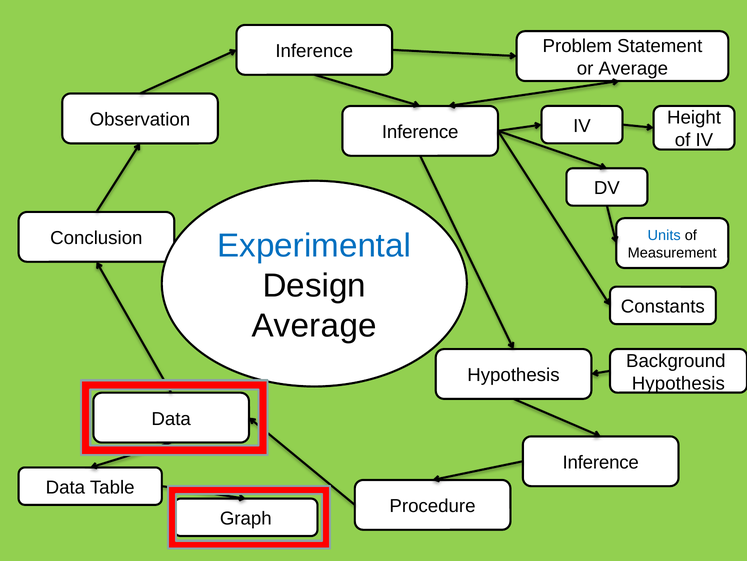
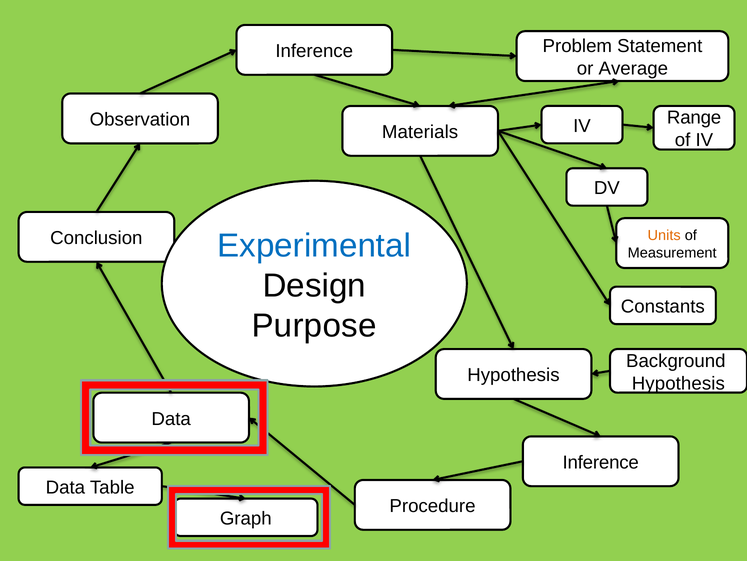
Height: Height -> Range (694, 118)
Inference: Inference -> Materials (420, 132)
Units colour: blue -> orange (664, 235)
Average: Average -> Purpose (314, 325)
